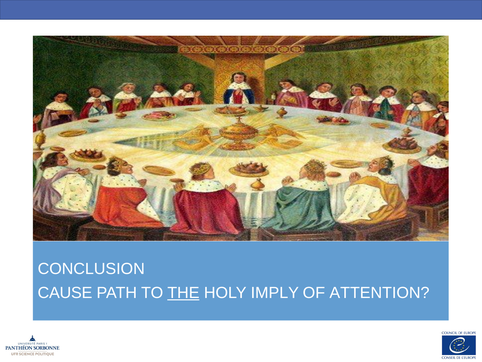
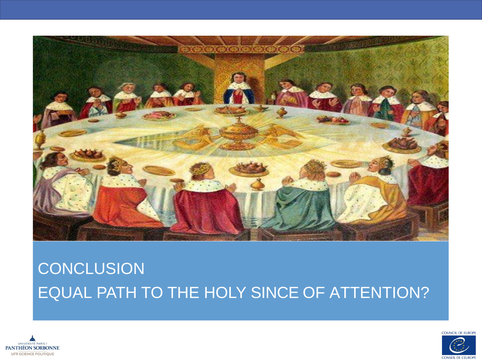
CAUSE: CAUSE -> EQUAL (65, 292)
THE underline: present -> none (183, 292)
IMPLY: IMPLY -> SINCE (275, 292)
